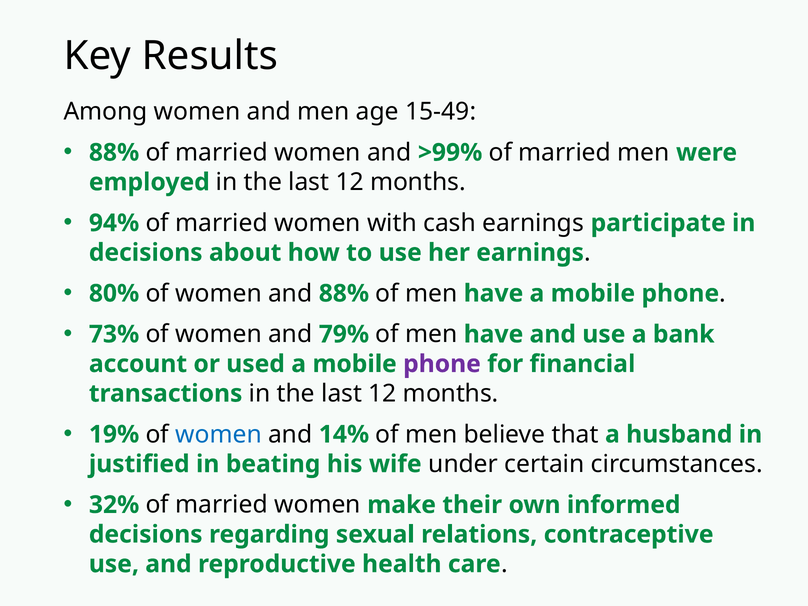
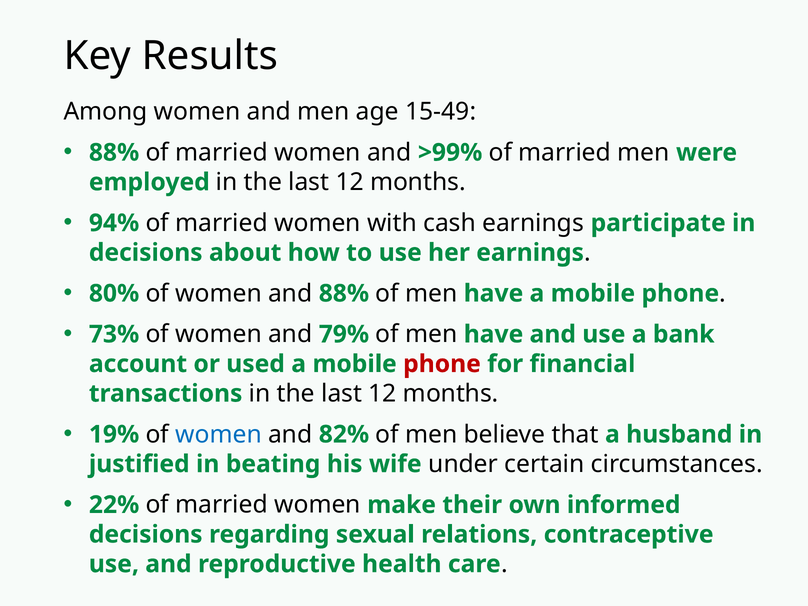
phone colour: purple -> red (442, 364)
14%: 14% -> 82% (344, 434)
32%: 32% -> 22% (114, 505)
